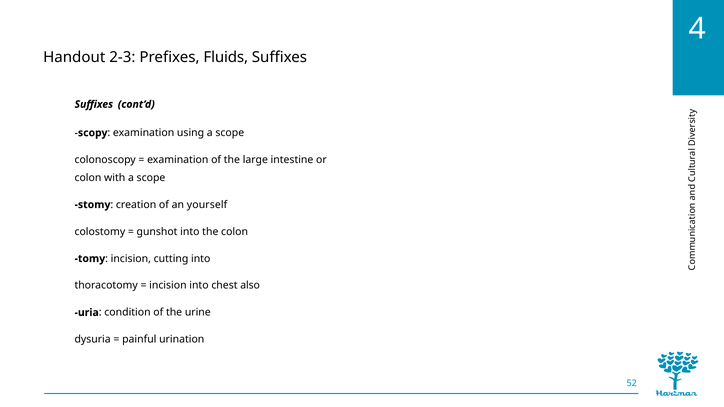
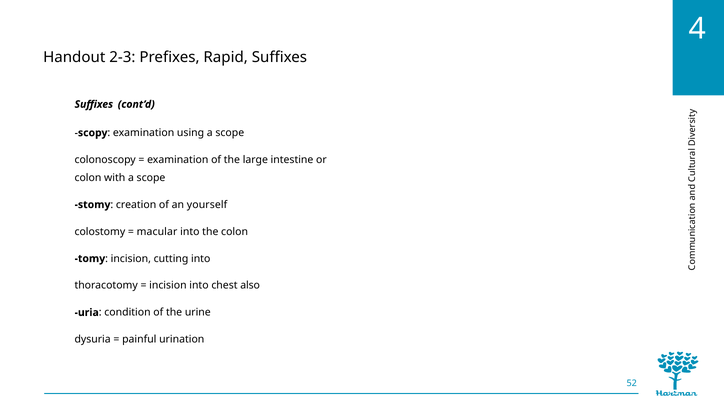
Fluids: Fluids -> Rapid (226, 57)
gunshot: gunshot -> macular (157, 232)
